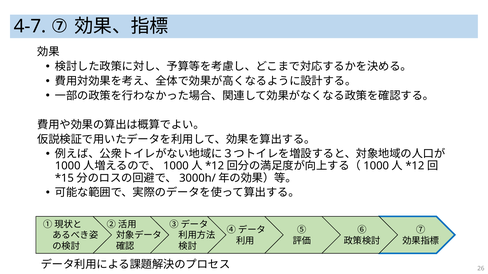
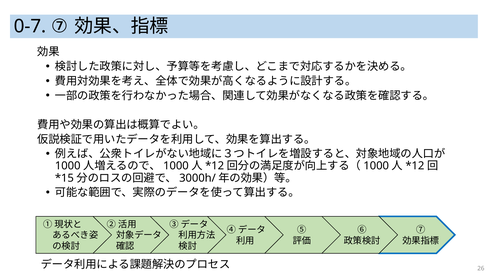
4-7: 4-7 -> 0-7 (30, 26)
